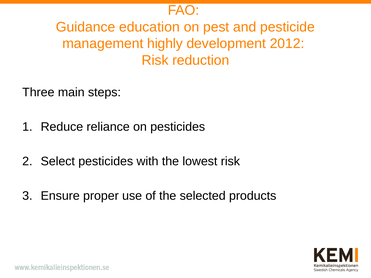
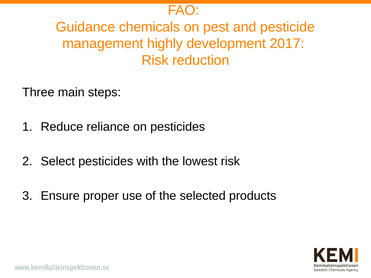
education: education -> chemicals (150, 27)
2012: 2012 -> 2017 (287, 44)
